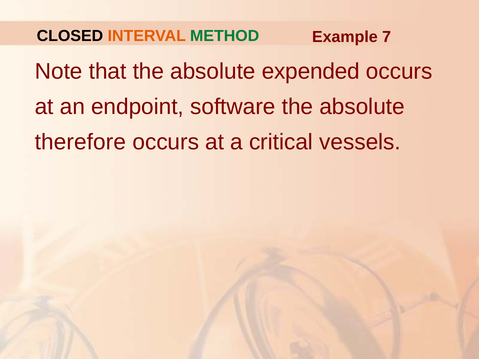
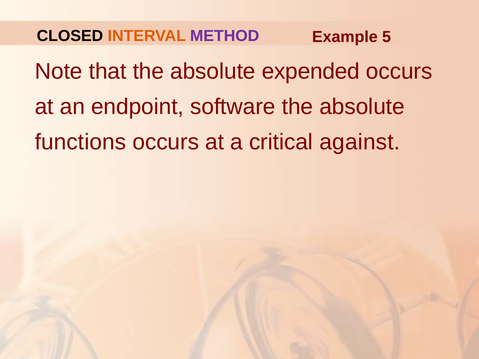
METHOD colour: green -> purple (225, 36)
7: 7 -> 5 (387, 37)
therefore: therefore -> functions (80, 142)
vessels: vessels -> against (360, 142)
